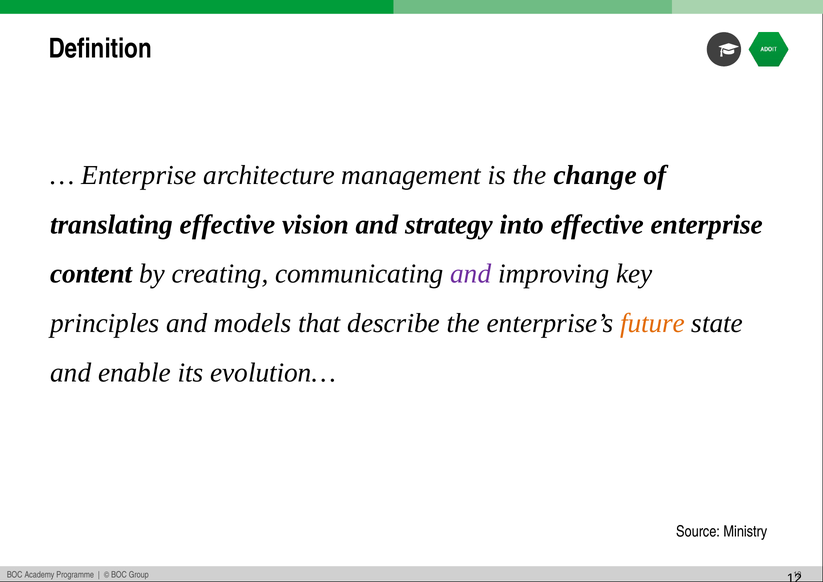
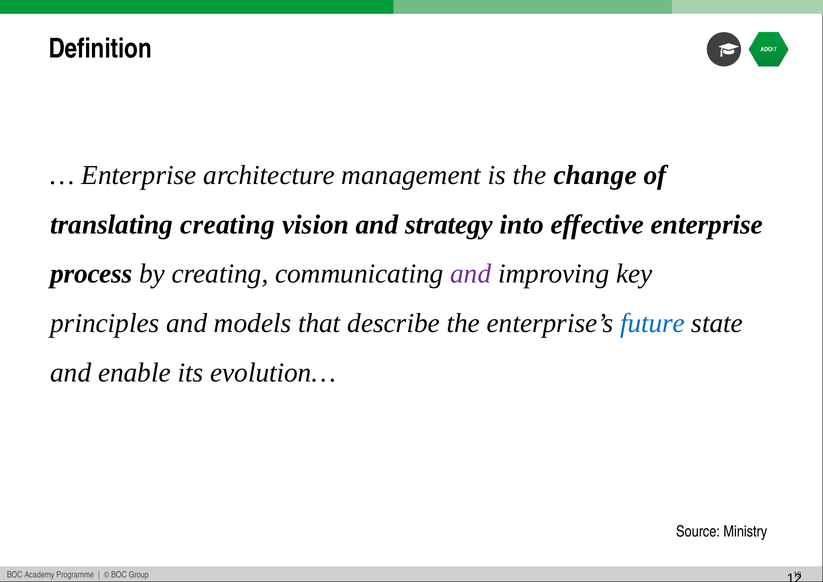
translating effective: effective -> creating (228, 225)
content: content -> process (91, 274)
future colour: orange -> blue (653, 323)
